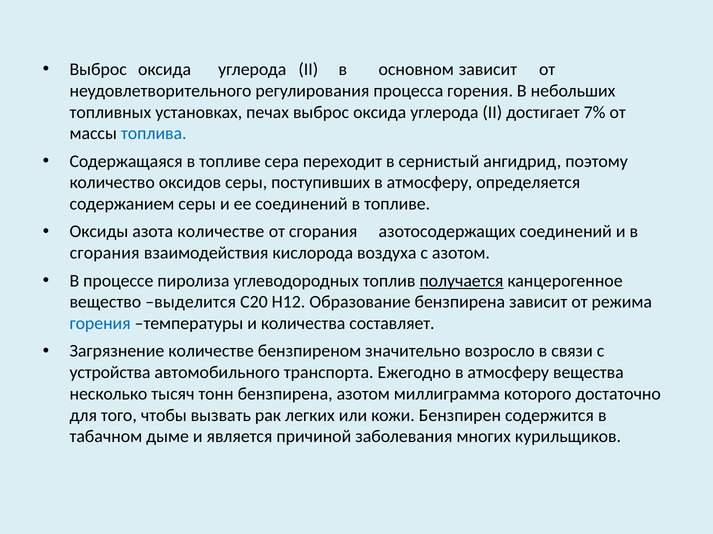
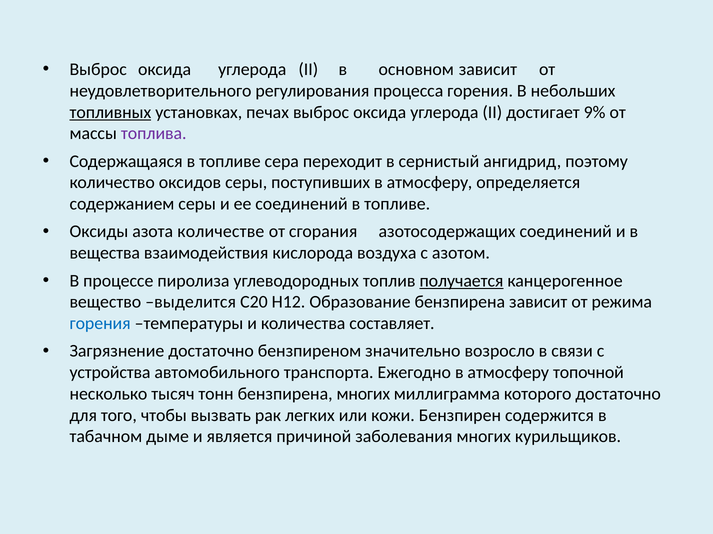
топливных underline: none -> present (110, 112)
7%: 7% -> 9% (595, 112)
топлива colour: blue -> purple (154, 134)
сгорания: сгорания -> вещества (105, 253)
Загрязнение количестве: количестве -> достаточно (211, 352)
вещества: вещества -> топочной (588, 373)
бензпирена азотом: азотом -> многих (363, 394)
